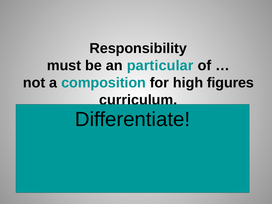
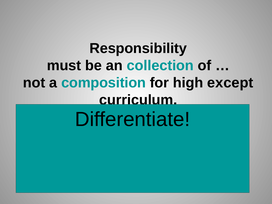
particular: particular -> collection (160, 66)
figures: figures -> except (230, 83)
